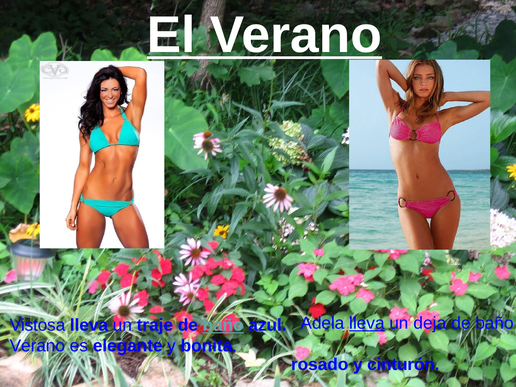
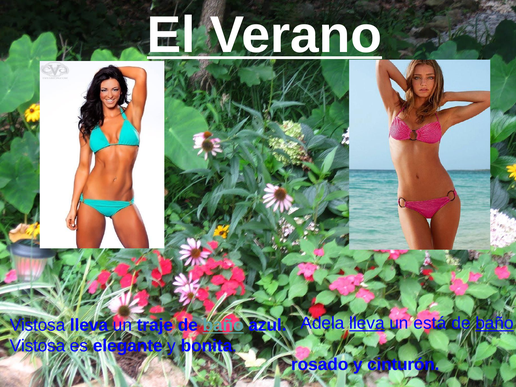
deja: deja -> está (430, 323)
baño underline: none -> present (495, 323)
Verano: Verano -> Vistosa (37, 346)
